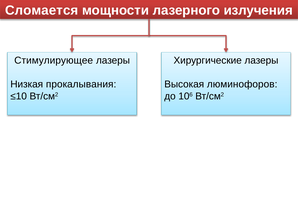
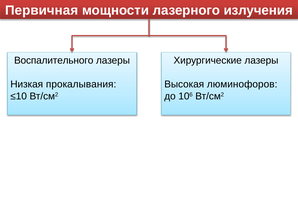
Сломается: Сломается -> Первичная (42, 10)
Стимулирующее: Стимулирующее -> Воспалительного (54, 60)
